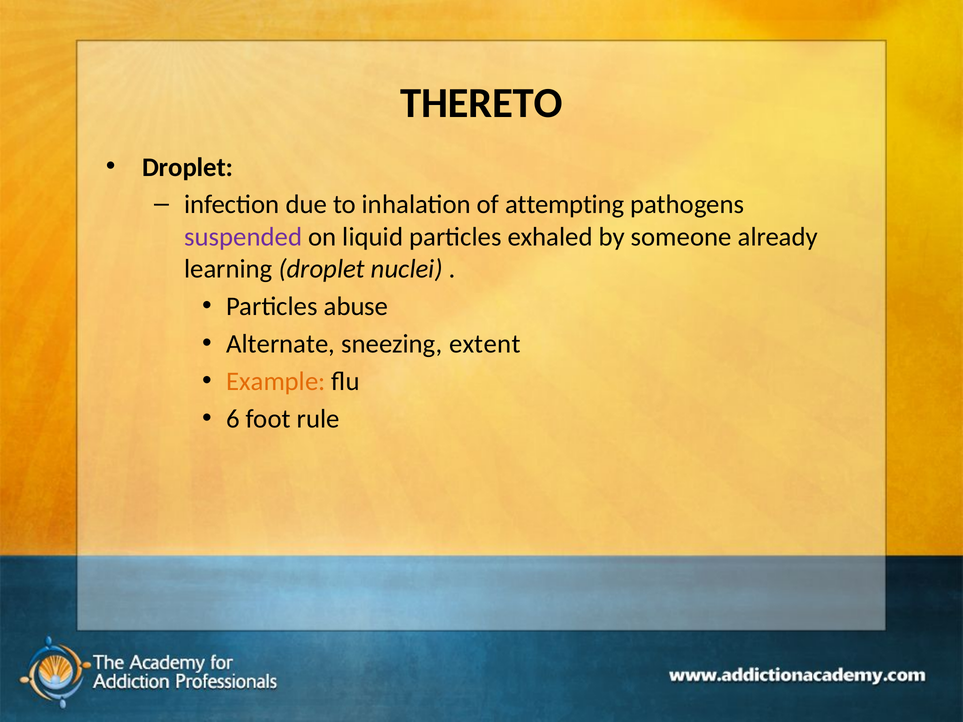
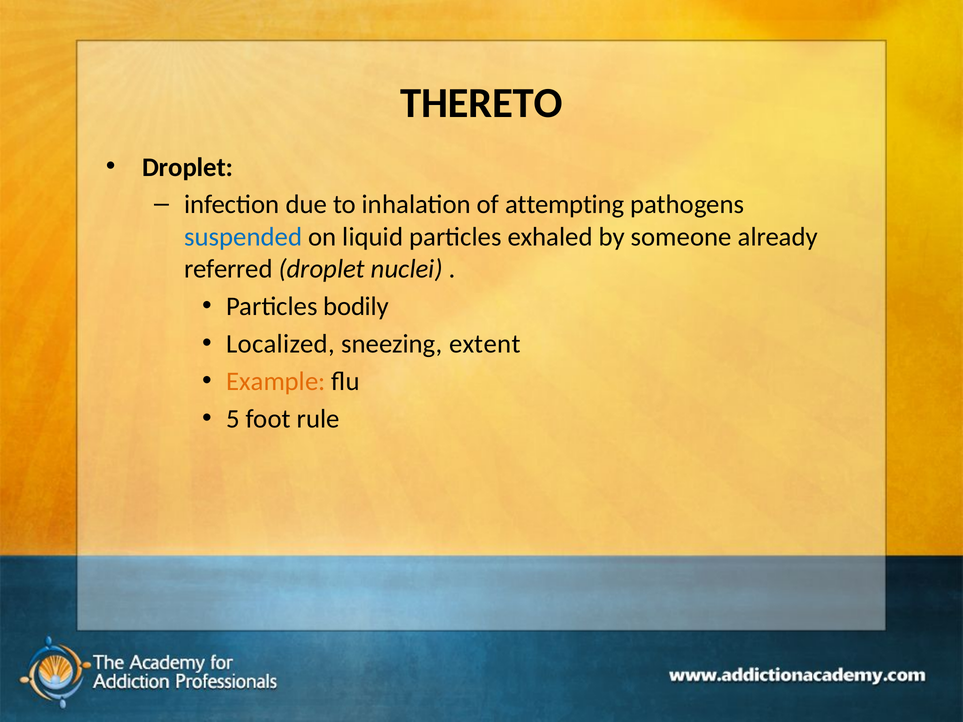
suspended colour: purple -> blue (243, 237)
learning: learning -> referred (228, 269)
abuse: abuse -> bodily (356, 307)
Alternate: Alternate -> Localized (281, 344)
6: 6 -> 5 (233, 419)
